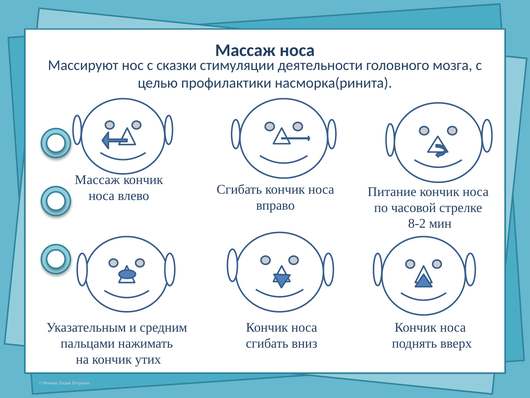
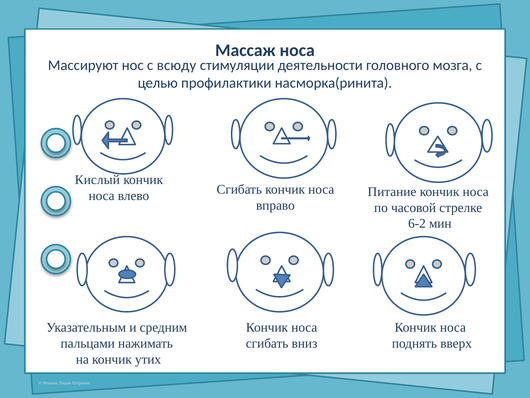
сказки: сказки -> всюду (176, 65)
Массаж: Массаж -> Кислый (97, 180)
8-2: 8-2 -> 6-2 (417, 223)
